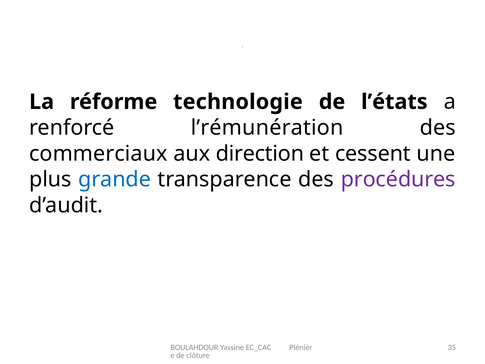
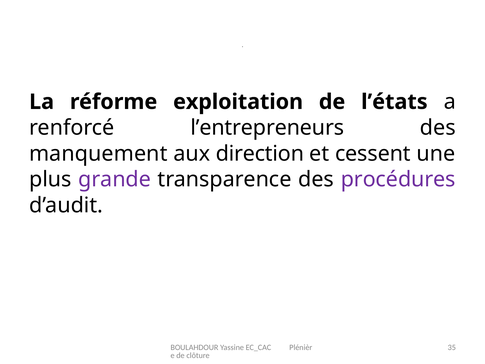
technologie: technologie -> exploitation (238, 102)
l’rémunération: l’rémunération -> l’entrepreneurs (267, 128)
commerciaux: commerciaux -> manquement (98, 153)
grande colour: blue -> purple (115, 179)
